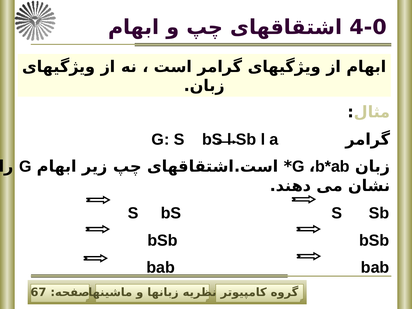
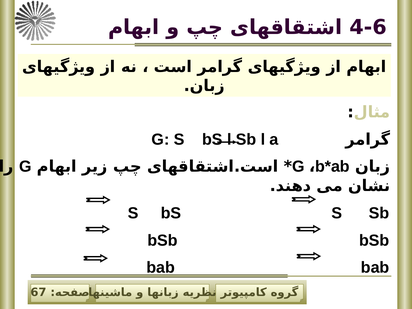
4-0: 4-0 -> 4-6 (368, 27)
